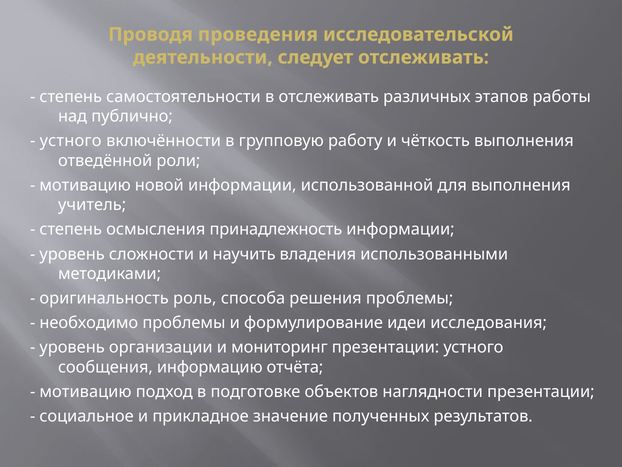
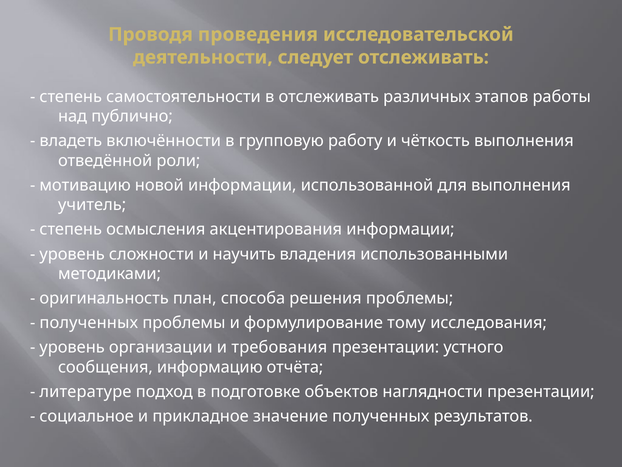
устного: устного -> владеть (71, 141)
принадлежность: принадлежность -> акцентирования (276, 229)
роль: роль -> план (195, 298)
необходимо: необходимо -> полученных (89, 323)
идеи: идеи -> тому (407, 323)
мониторинг: мониторинг -> требования (279, 347)
мотивацию: мотивацию -> литературе (85, 391)
